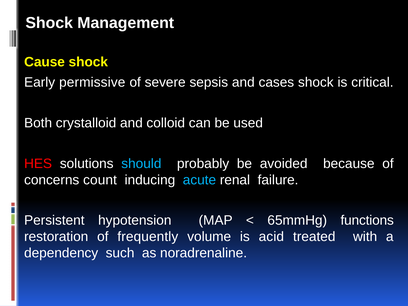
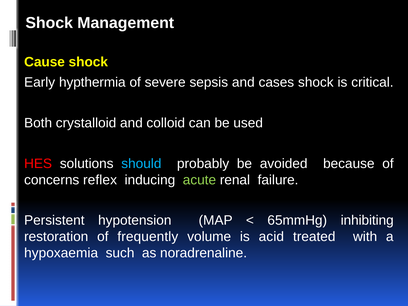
permissive: permissive -> hypthermia (92, 82)
count: count -> reflex (100, 180)
acute colour: light blue -> light green (199, 180)
functions: functions -> inhibiting (367, 220)
dependency: dependency -> hypoxaemia (61, 253)
